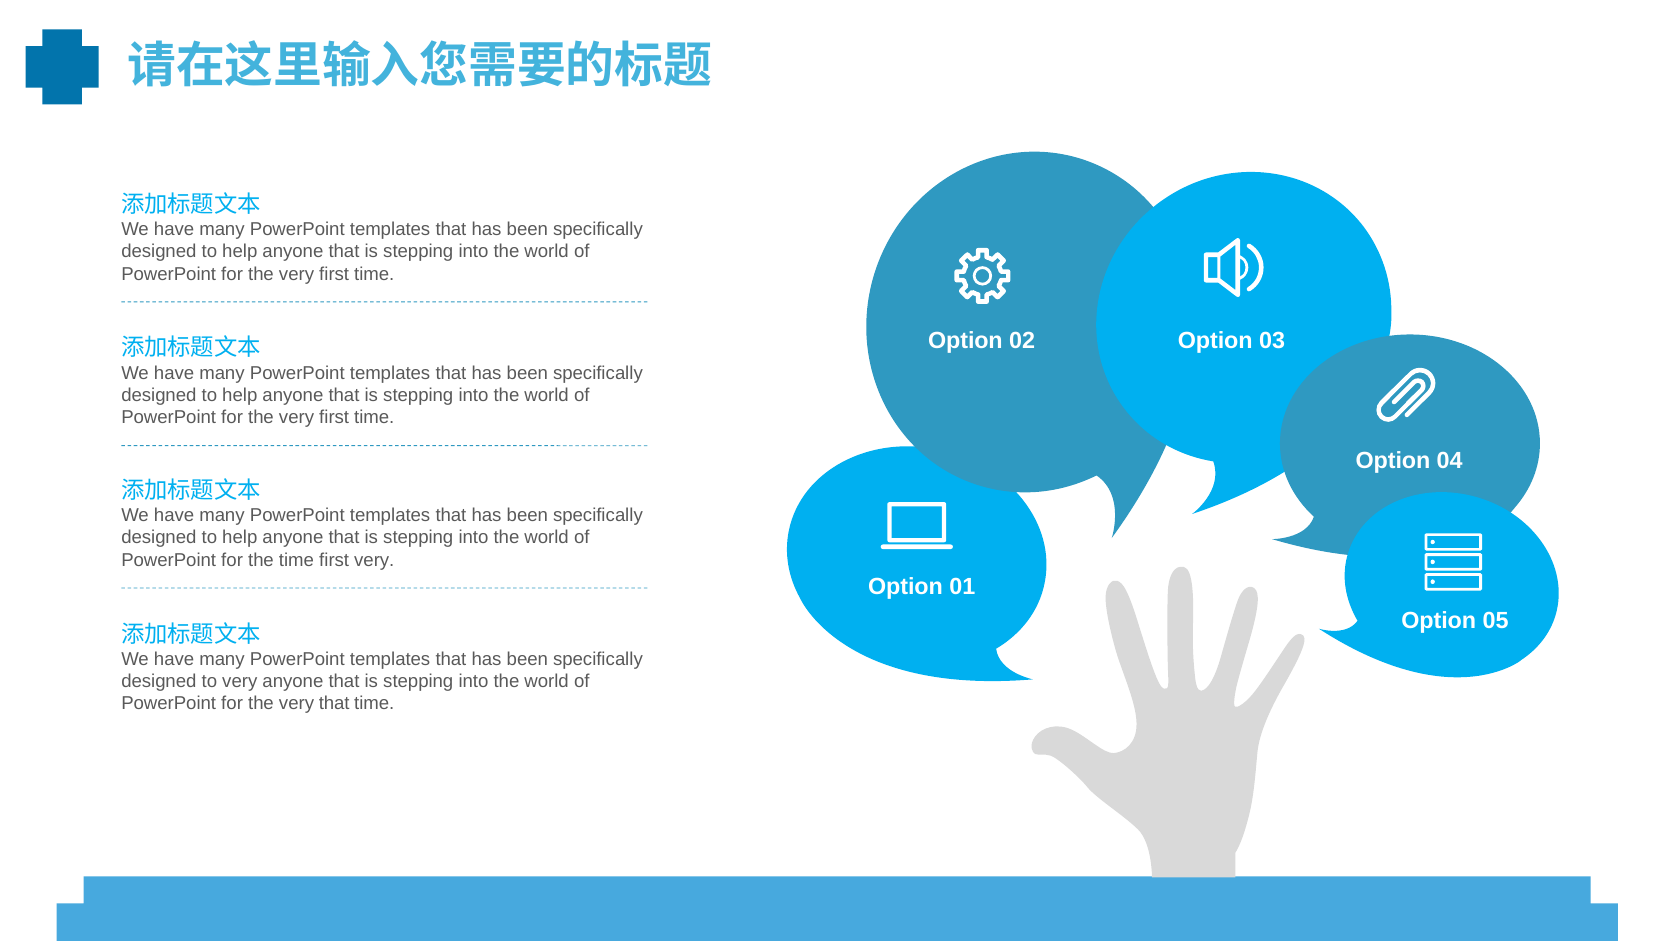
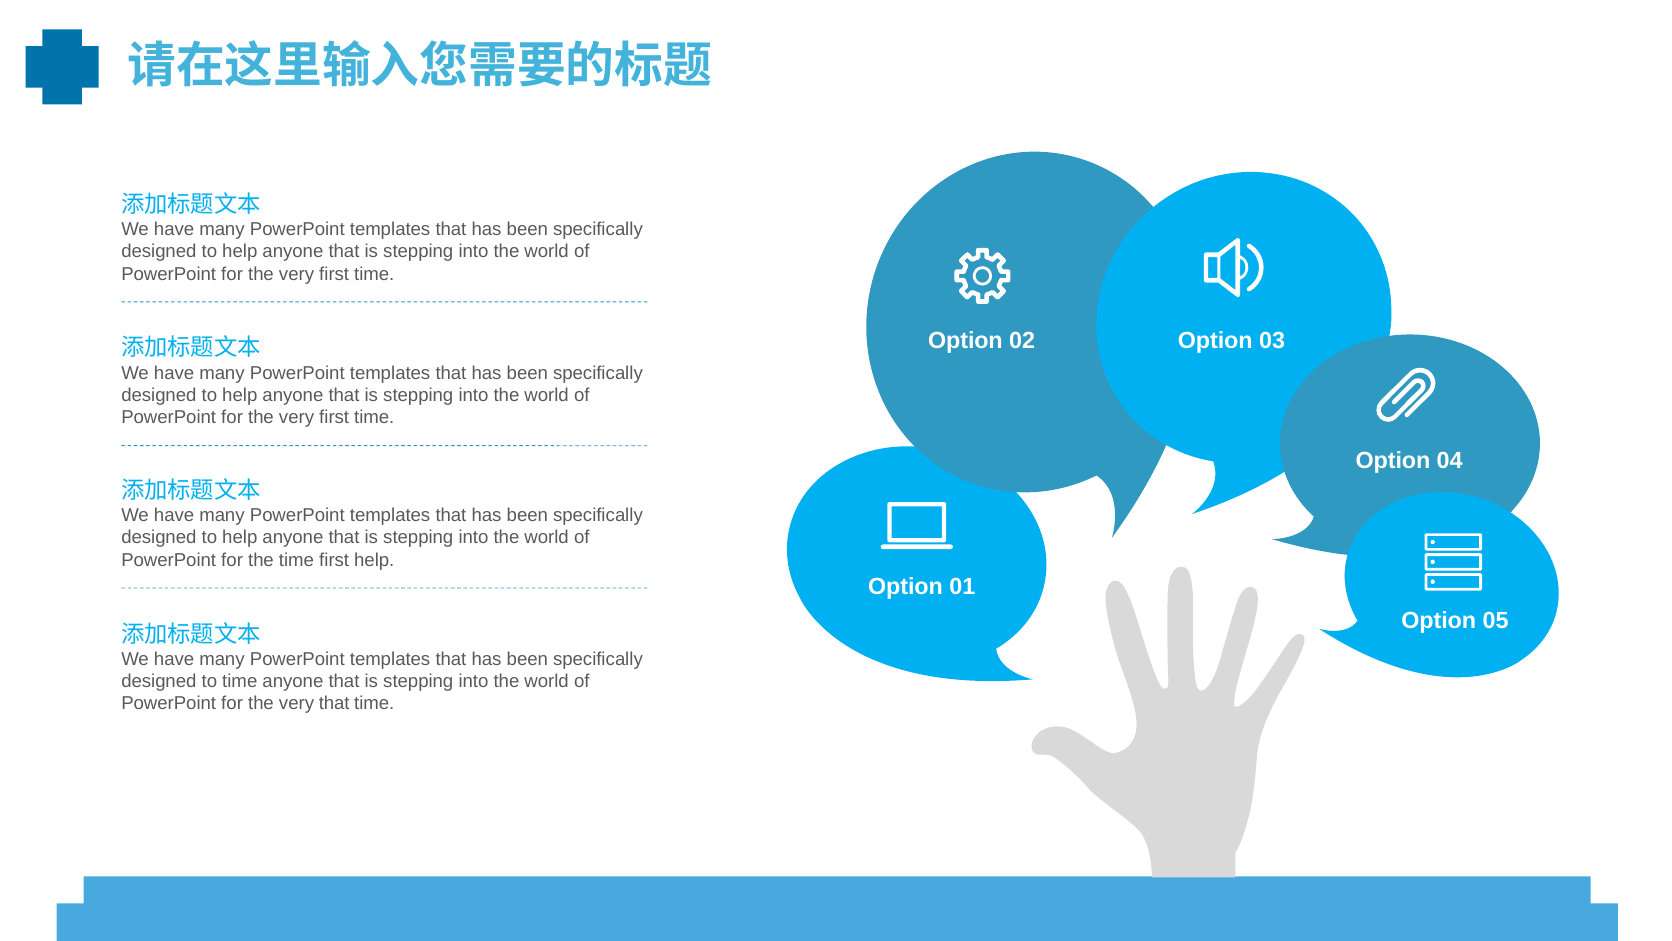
first very: very -> help (374, 560)
to very: very -> time (240, 681)
